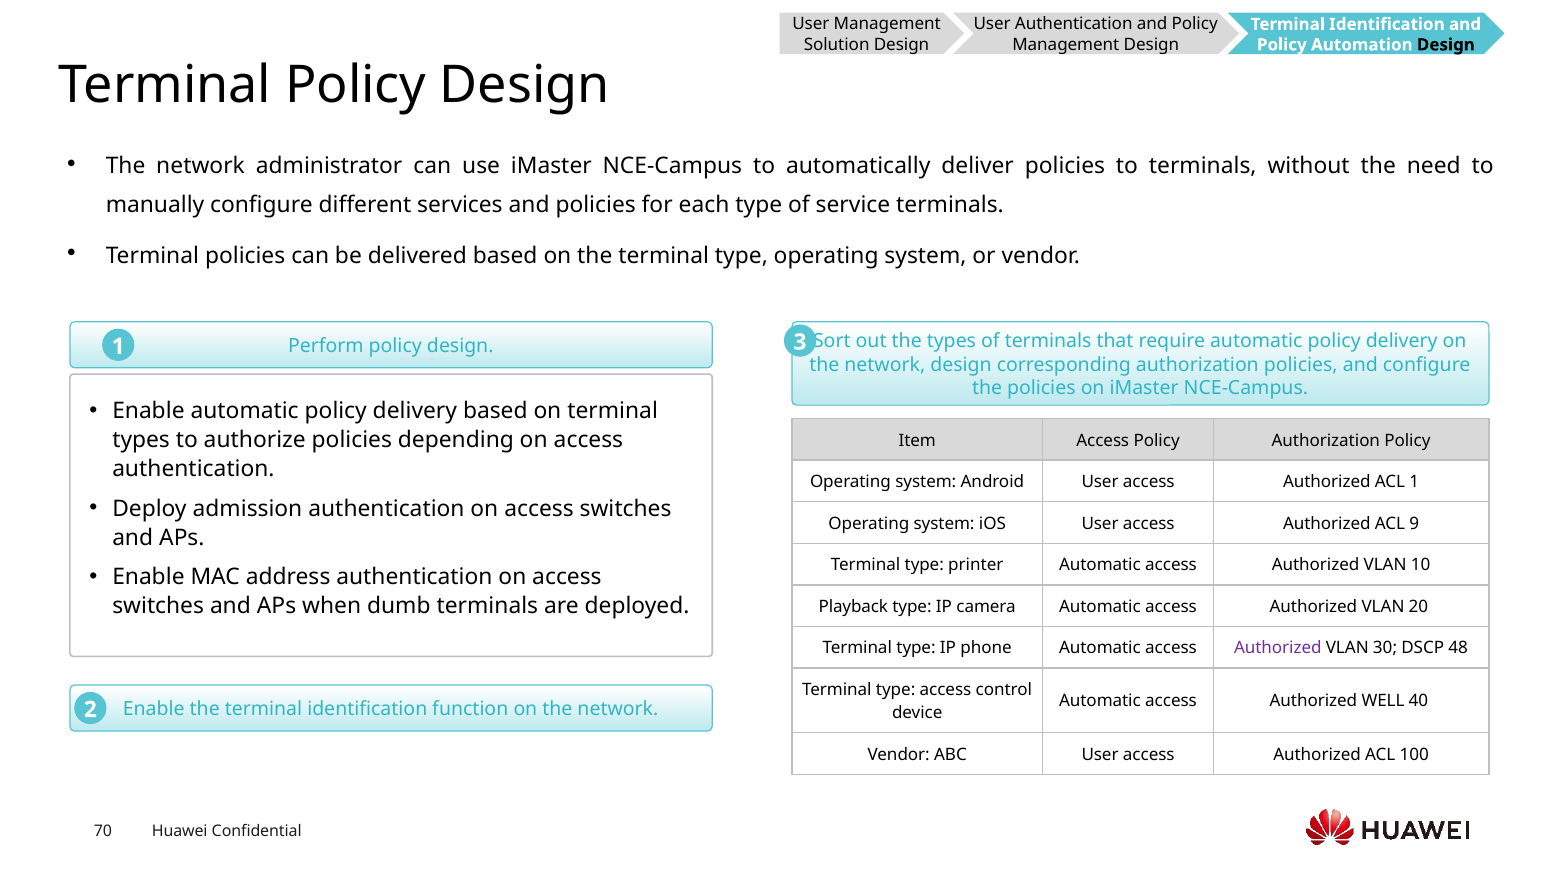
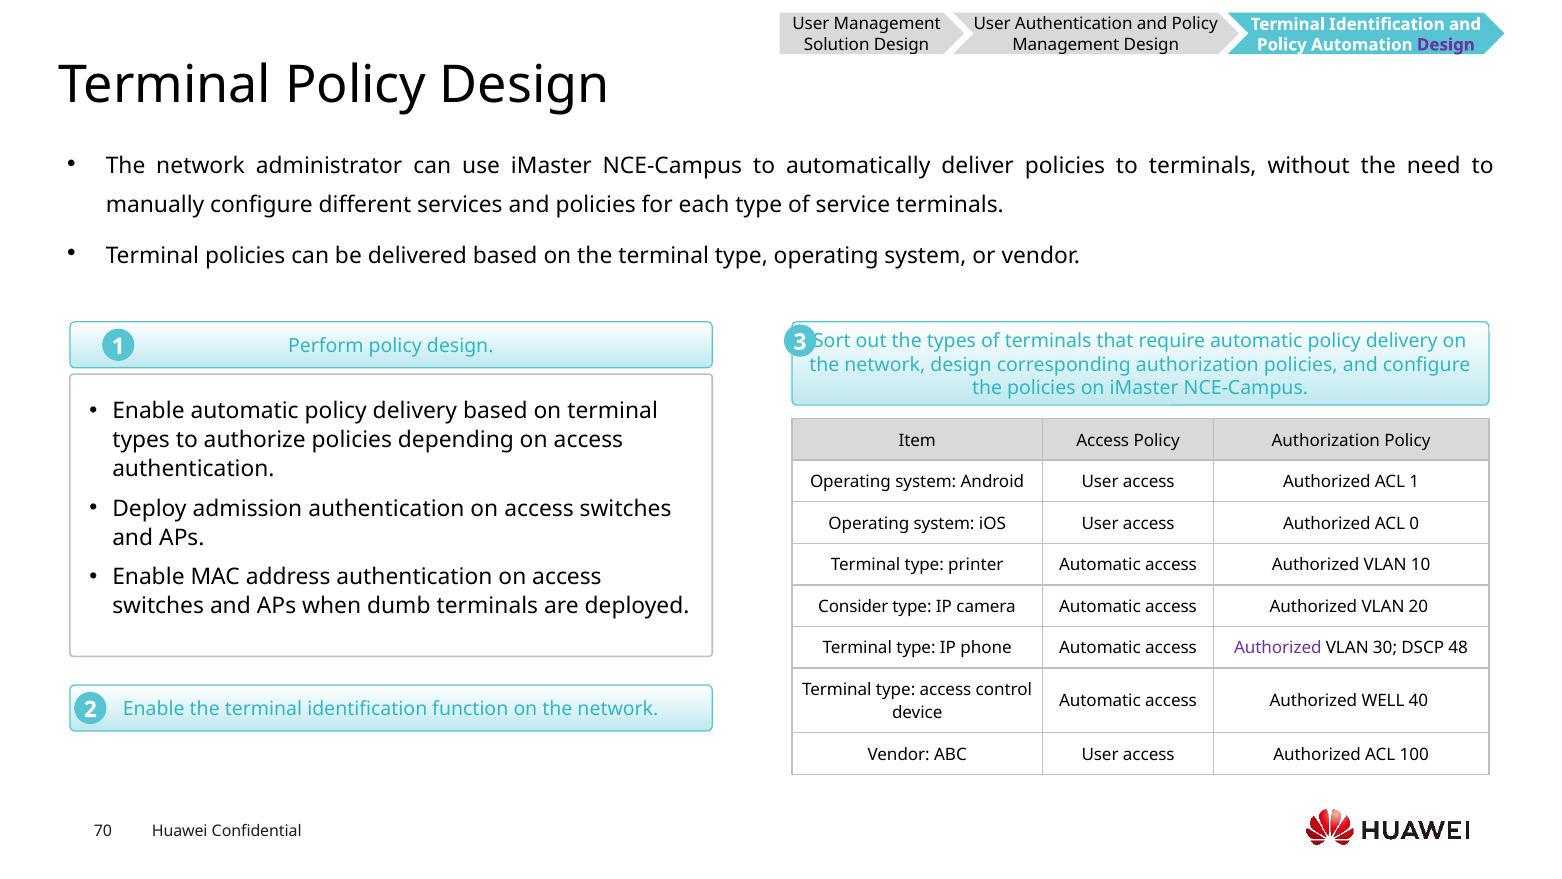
Design colour: black -> purple (1446, 45)
9: 9 -> 0 (1414, 523)
Playback: Playback -> Consider (853, 606)
